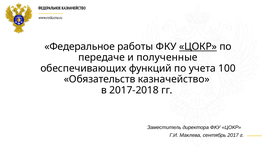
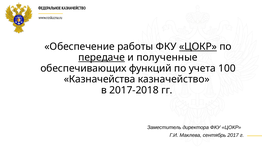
Федеральное: Федеральное -> Обеспечение (80, 47)
передаче underline: none -> present (102, 58)
Обязательств: Обязательств -> Казначейства (100, 79)
